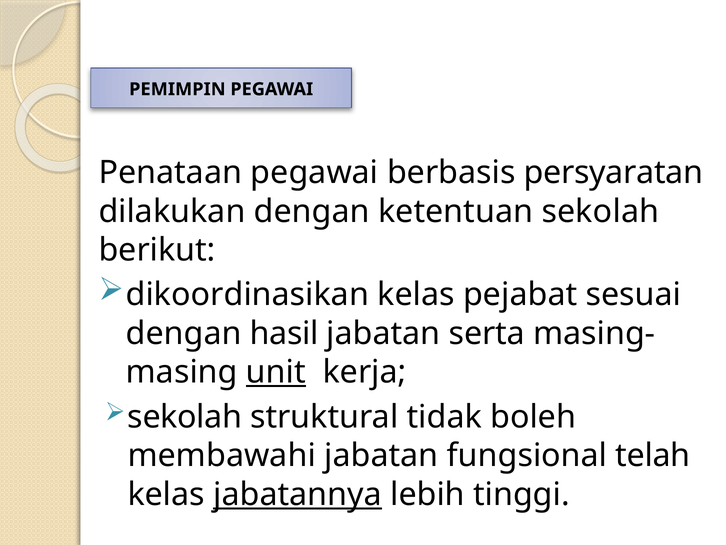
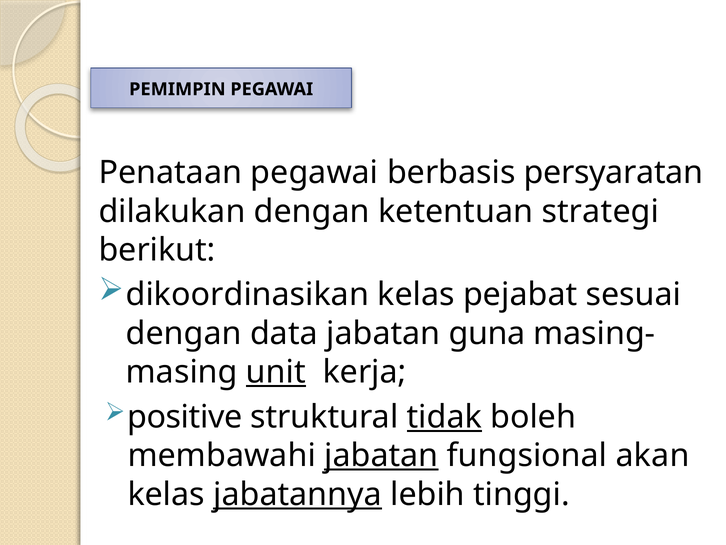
ketentuan sekolah: sekolah -> strategi (600, 211)
hasil: hasil -> data (284, 333)
serta: serta -> guna (487, 333)
sekolah: sekolah -> positive (185, 417)
tidak underline: none -> present (444, 417)
jabatan underline: none -> present (381, 455)
telah: telah -> akan (653, 455)
